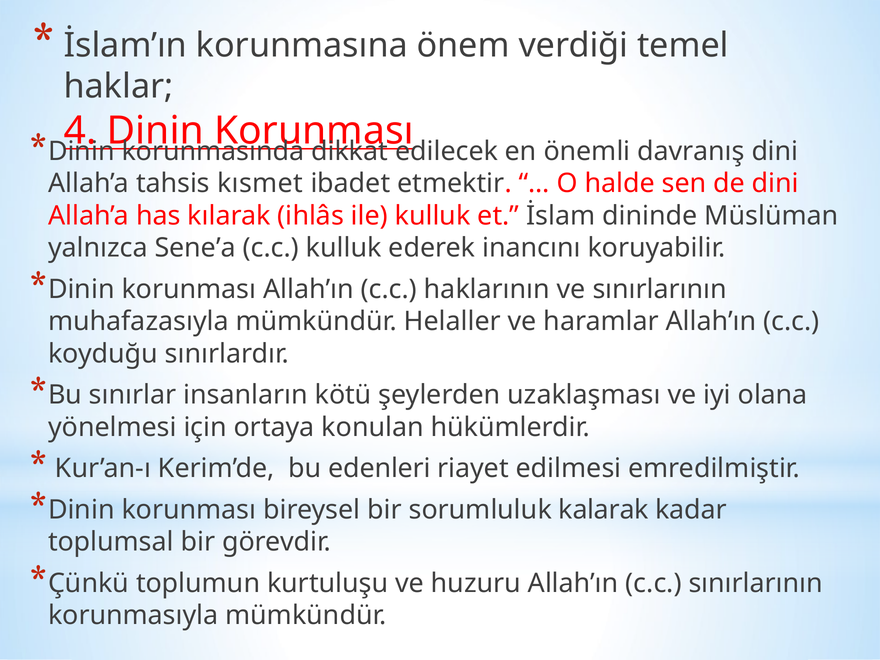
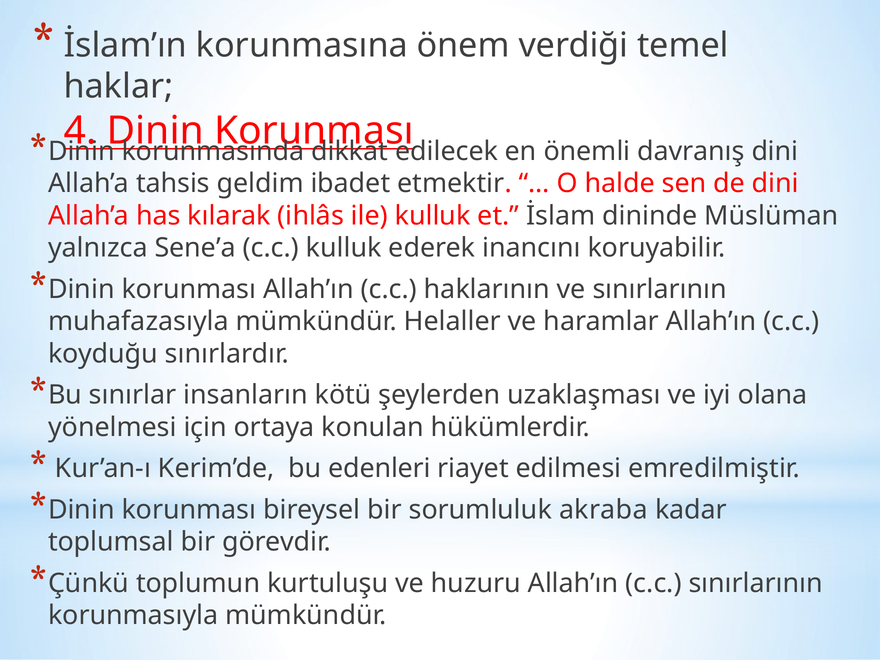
kısmet: kısmet -> geldim (260, 184)
kalarak: kalarak -> akraba (603, 510)
